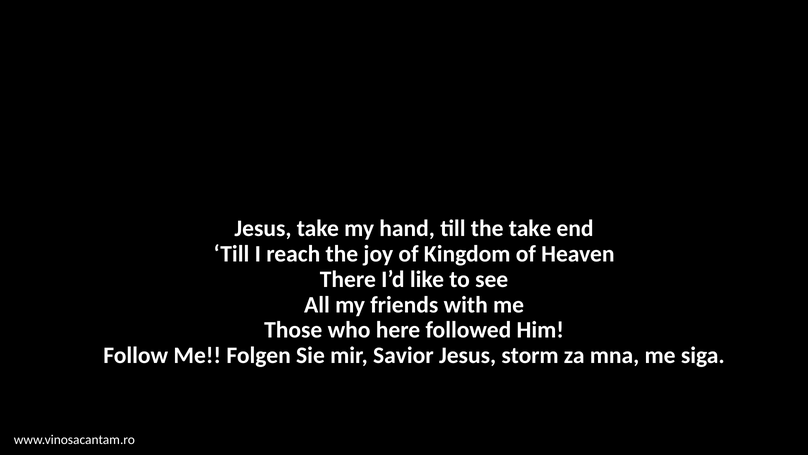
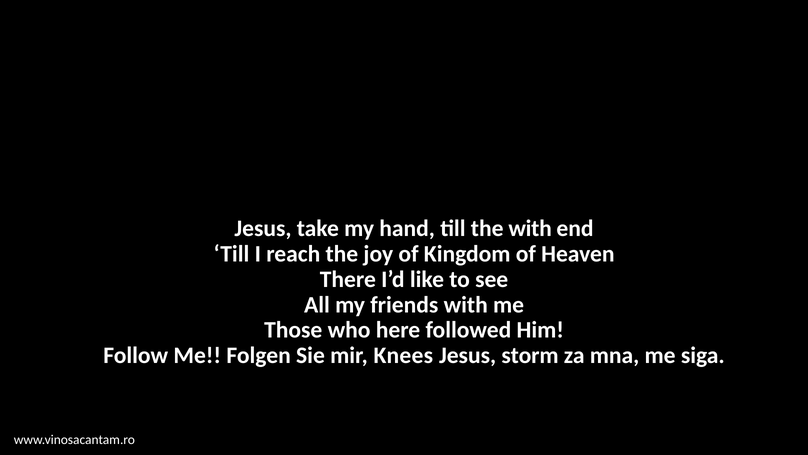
the take: take -> with (530, 228)
Savior: Savior -> Knees (403, 355)
